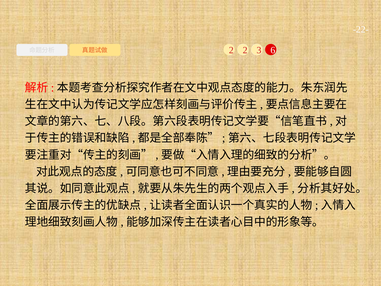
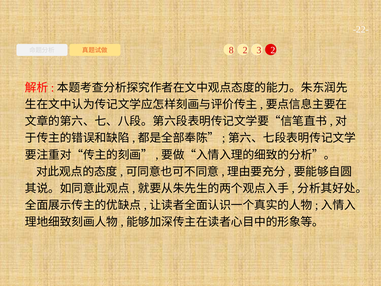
2: 2 -> 8 (231, 50)
3 6: 6 -> 2 (273, 50)
